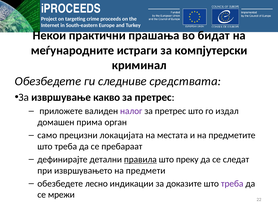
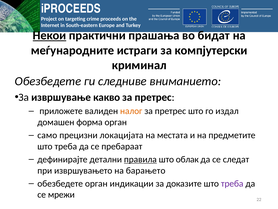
Некои underline: none -> present (49, 35)
средствата: средствата -> вниманието (185, 81)
налог colour: purple -> orange (131, 111)
прима: прима -> форма (89, 122)
преку: преку -> облак (187, 159)
предмети: предмети -> барањето (146, 170)
обезбедете лесно: лесно -> орган (96, 183)
